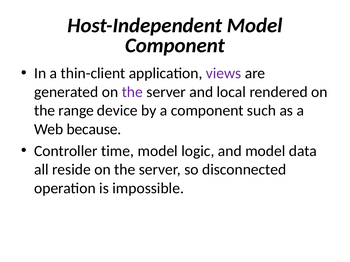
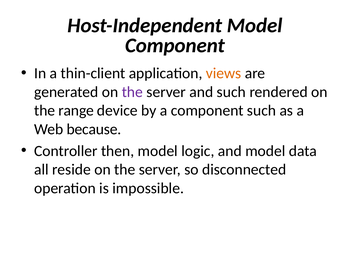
views colour: purple -> orange (224, 73)
and local: local -> such (231, 92)
time: time -> then (118, 151)
